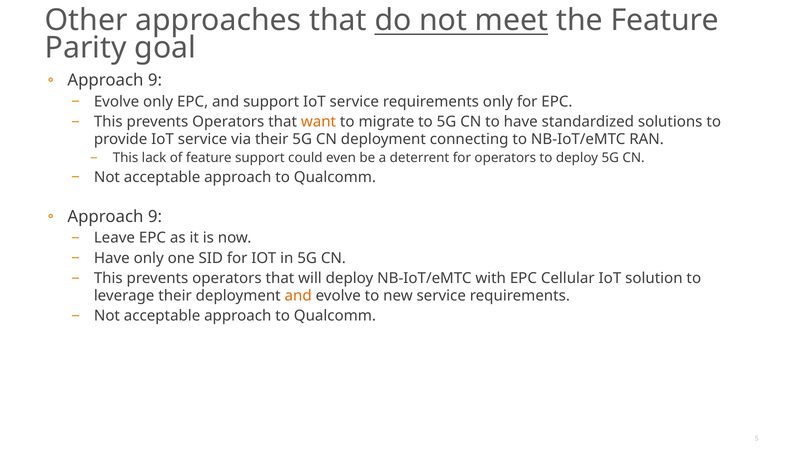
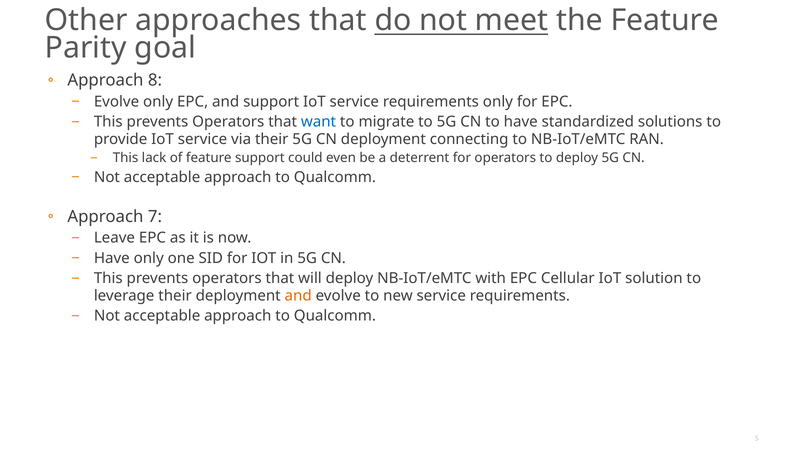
9: 9 -> 8 (155, 81)
want colour: orange -> blue (318, 122)
9: 9 -> 7 (155, 217)
